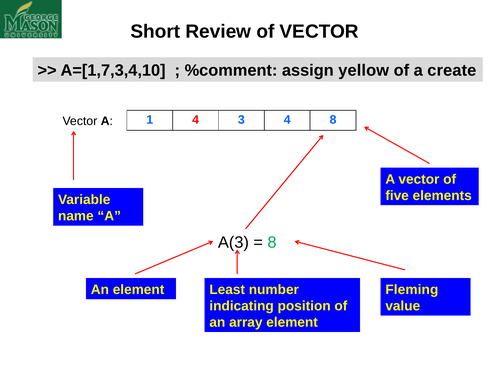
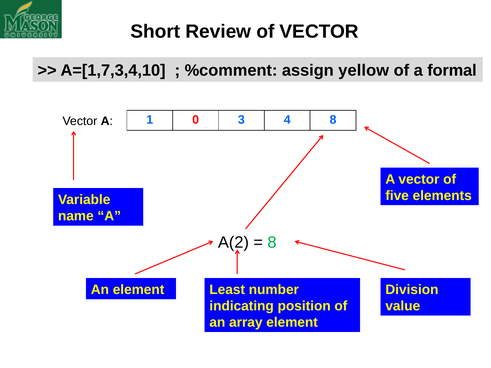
create: create -> formal (452, 71)
1 4: 4 -> 0 (196, 120)
A(3: A(3 -> A(2 (233, 242)
Fleming: Fleming -> Division (412, 290)
